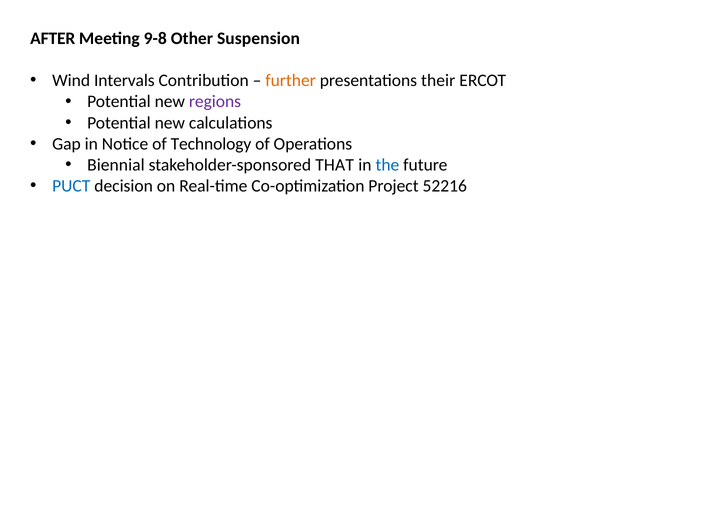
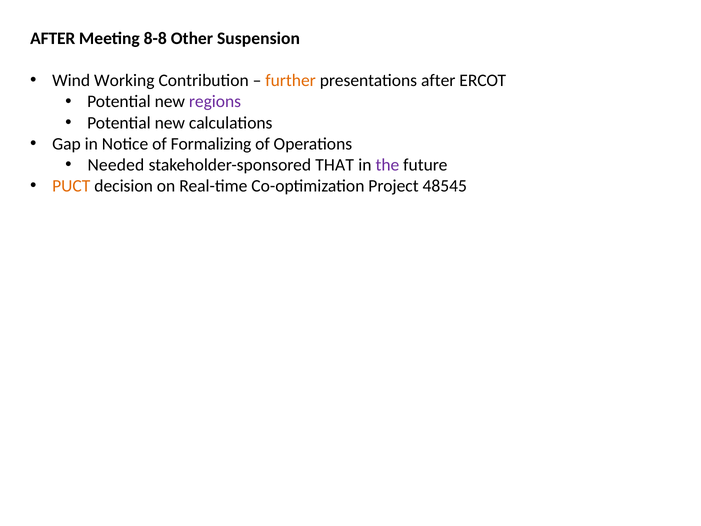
9-8: 9-8 -> 8-8 (155, 39)
Intervals: Intervals -> Working (124, 81)
presentations their: their -> after (438, 81)
Technology: Technology -> Formalizing (211, 144)
Biennial: Biennial -> Needed (116, 165)
the colour: blue -> purple (387, 165)
PUCT colour: blue -> orange (71, 186)
52216: 52216 -> 48545 (445, 186)
